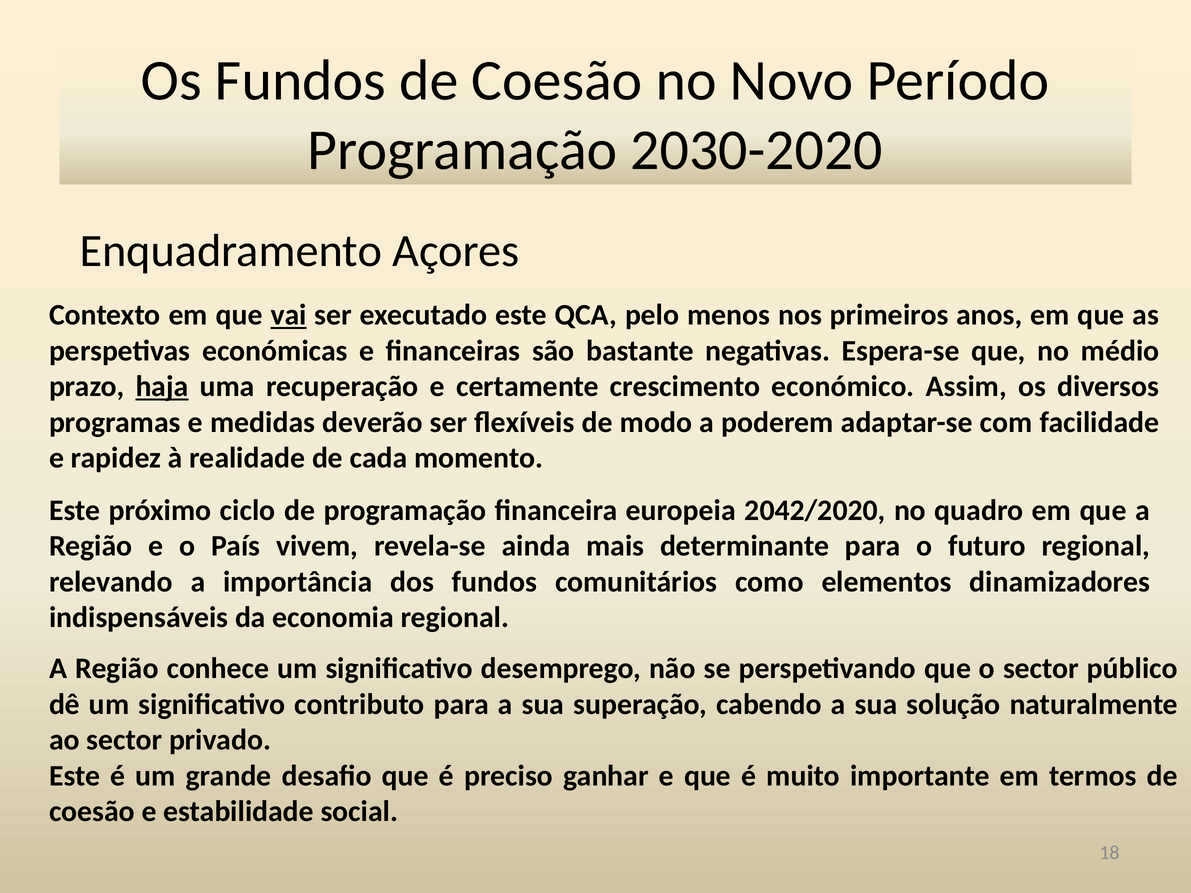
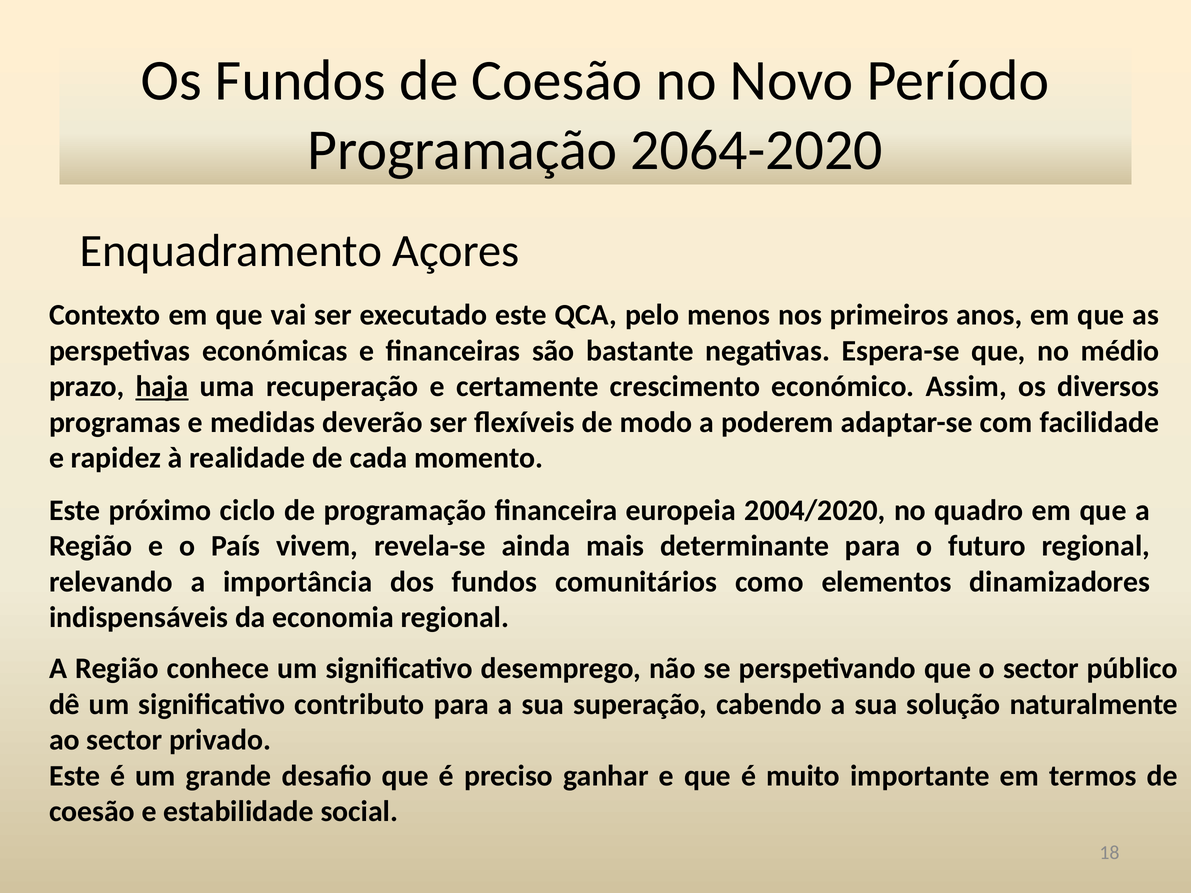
2030-2020: 2030-2020 -> 2064-2020 (757, 150)
vai underline: present -> none (289, 315)
2042/2020: 2042/2020 -> 2004/2020 (815, 510)
